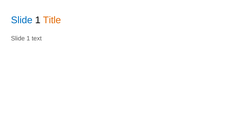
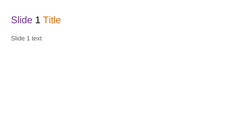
Slide colour: blue -> purple (22, 20)
